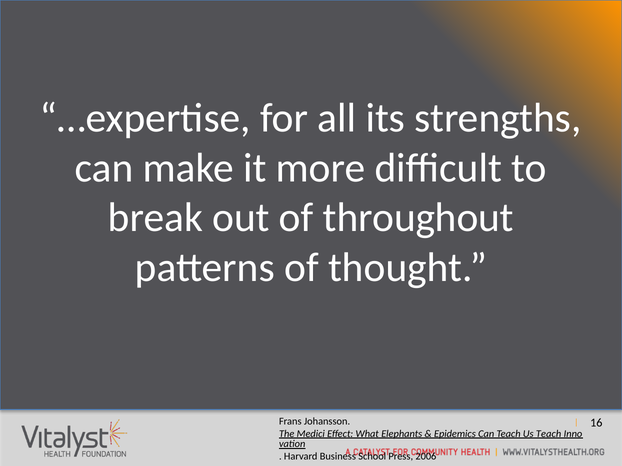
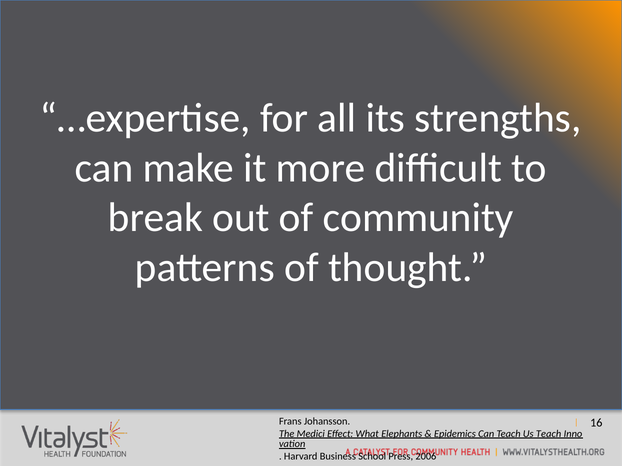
throughout: throughout -> community (418, 218)
